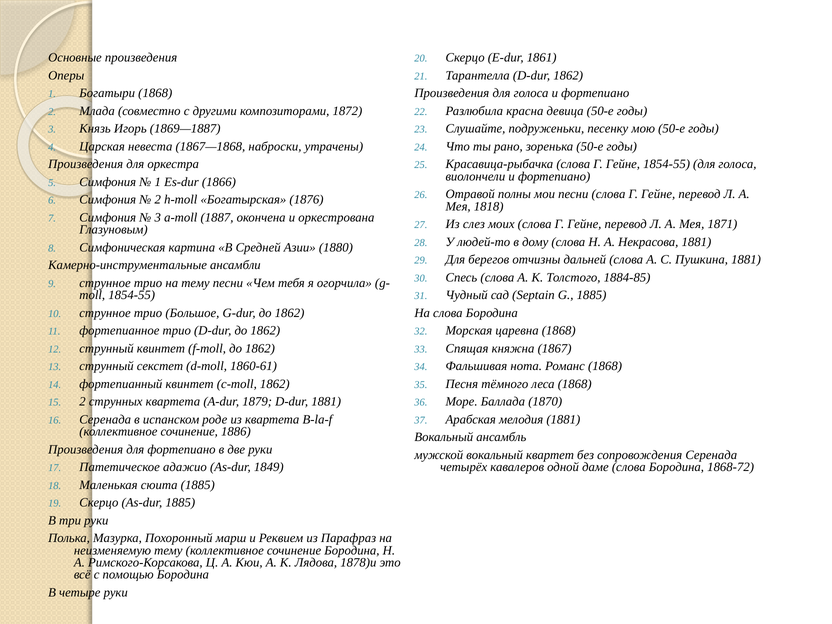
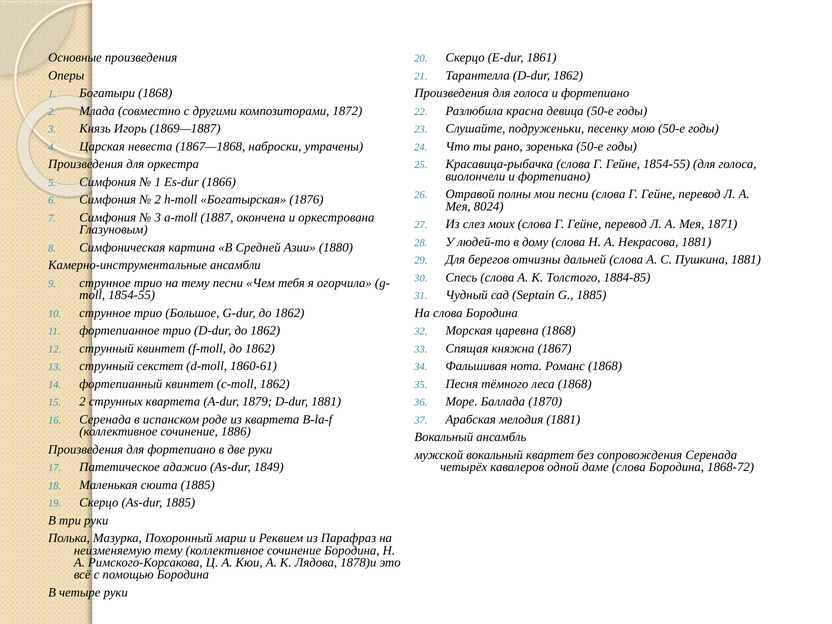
1818: 1818 -> 8024 (489, 206)
